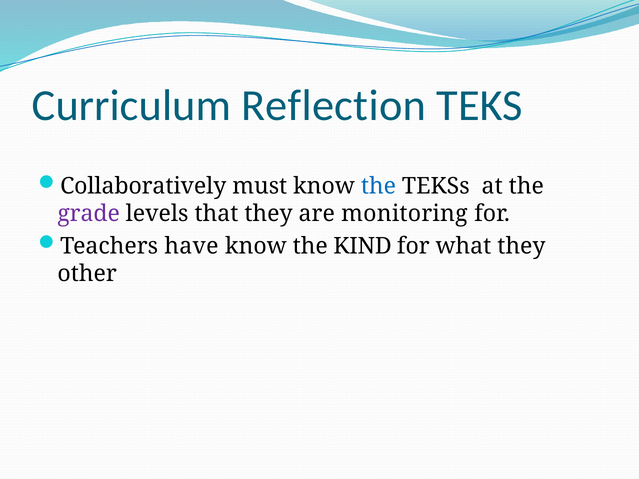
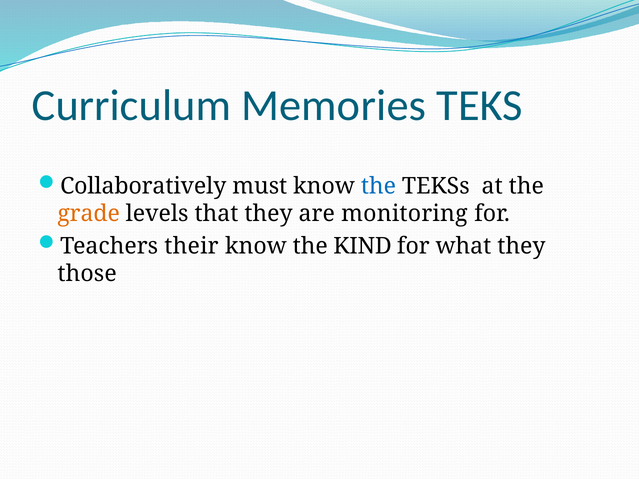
Reflection: Reflection -> Memories (334, 106)
grade colour: purple -> orange (89, 214)
have: have -> their (191, 246)
other: other -> those (87, 274)
